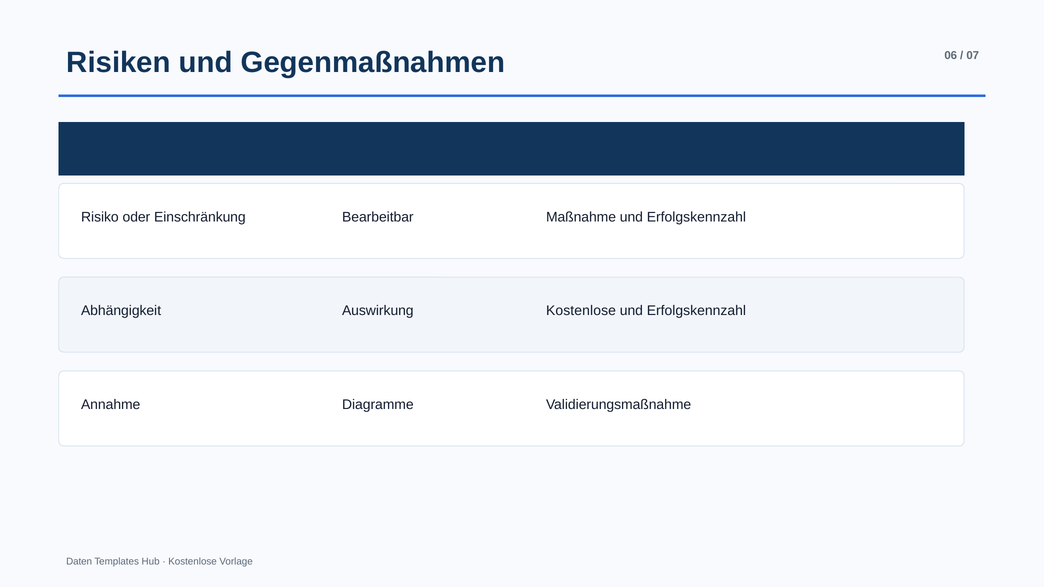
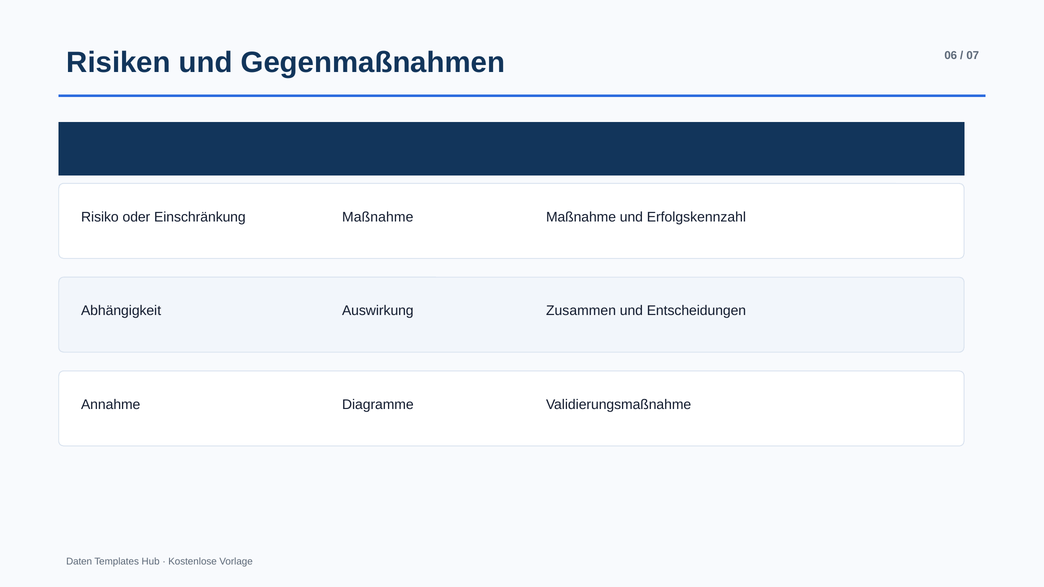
Einschränkung Bearbeitbar: Bearbeitbar -> Maßnahme (378, 217)
Auswirkung Kostenlose: Kostenlose -> Zusammen (581, 311)
Erfolgskennzahl: Erfolgskennzahl -> Entscheidungen (696, 311)
